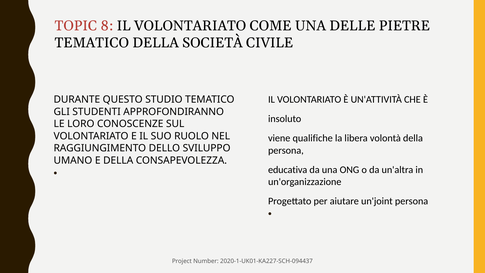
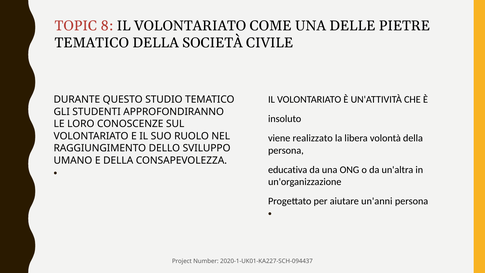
qualifiche: qualifiche -> realizzato (313, 138)
un'joint: un'joint -> un'anni (377, 201)
